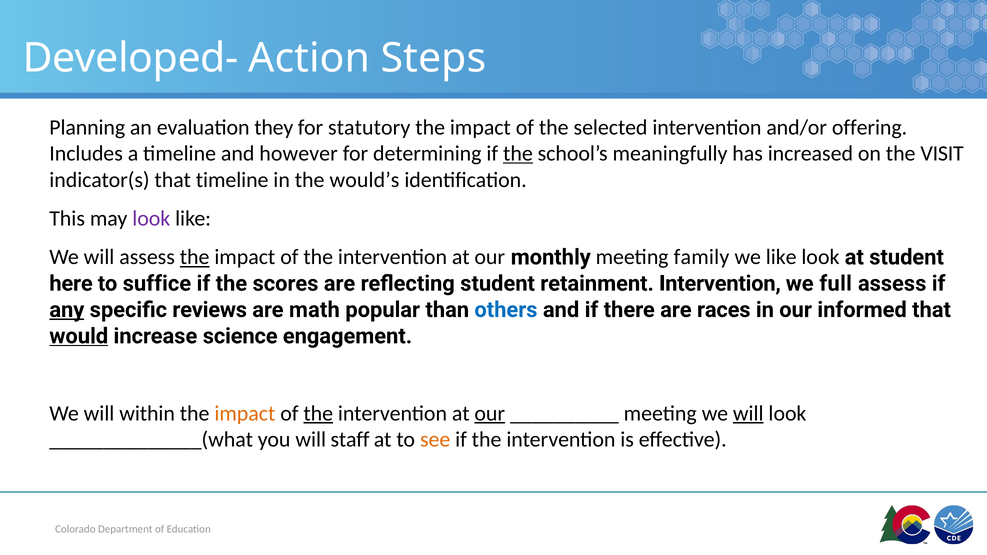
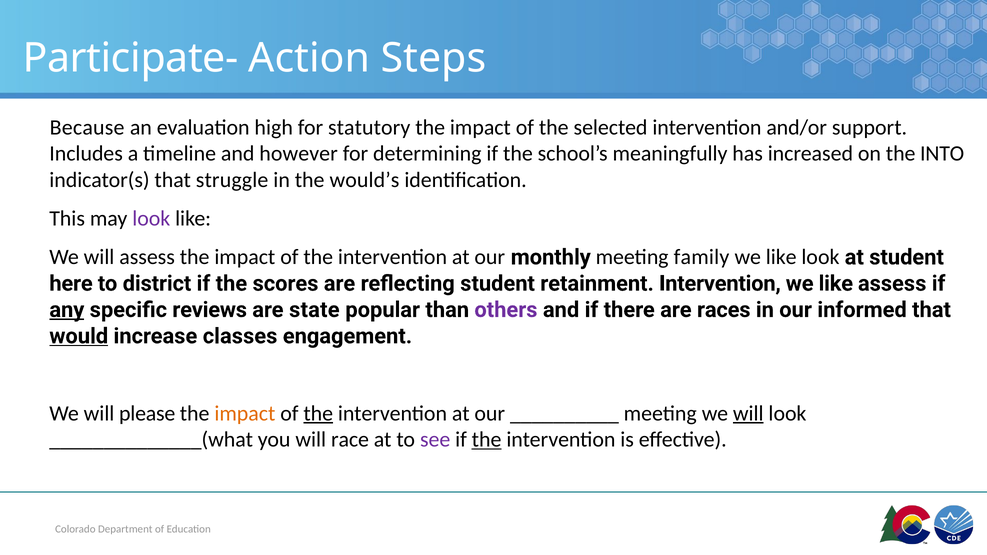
Developed-: Developed- -> Participate- (131, 58)
Planning: Planning -> Because (87, 127)
they: they -> high (274, 127)
offering: offering -> support (870, 127)
the underline: present -> none (518, 154)
VISIT: VISIT -> INTO (942, 154)
that timeline: timeline -> struggle (232, 180)
the underline: present -> none (195, 257)
suffice: suffice -> district (157, 284)
full: full -> like (836, 284)
math: math -> state (314, 310)
others colour: blue -> purple (506, 310)
science: science -> classes (240, 336)
within: within -> please (147, 414)
our underline: present -> none (490, 414)
staff: staff -> race (350, 440)
see colour: orange -> purple (435, 440)
the underline: none -> present (487, 440)
